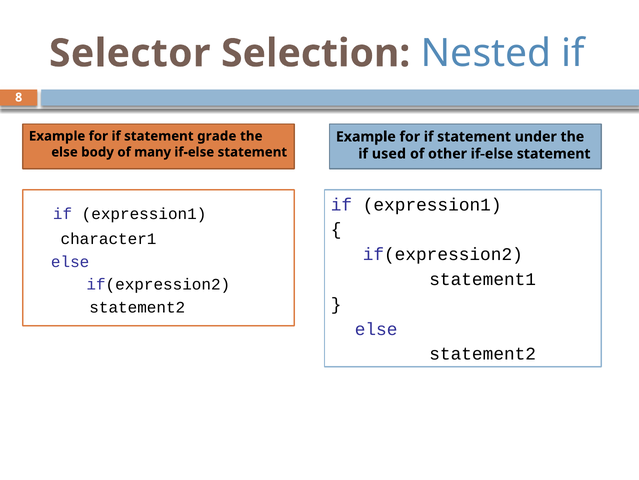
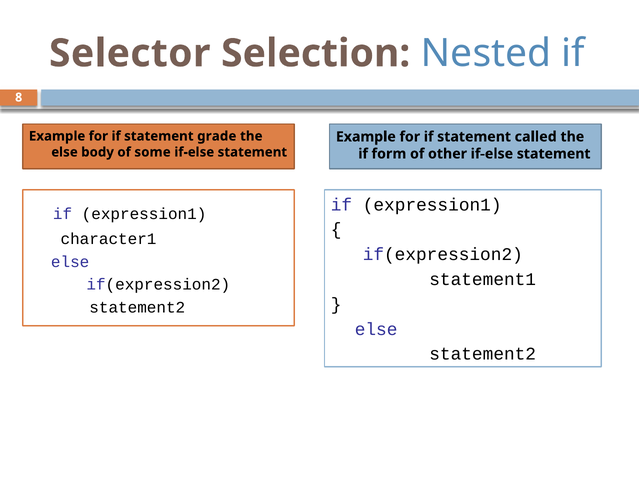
under: under -> called (536, 137)
many: many -> some (153, 152)
used: used -> form (389, 154)
